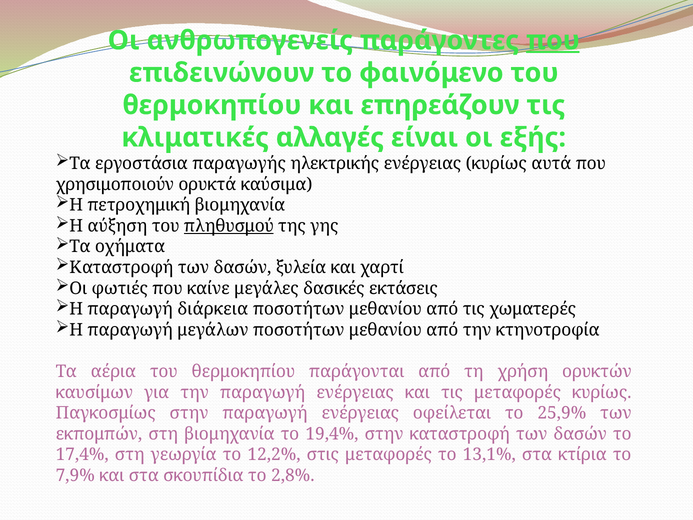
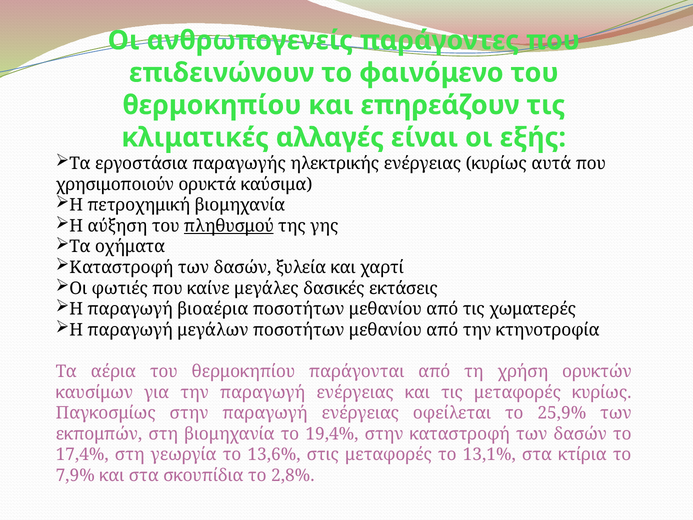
που underline: present -> none (553, 40)
διάρκεια: διάρκεια -> βιοαέρια (213, 309)
12,2%: 12,2% -> 13,6% (274, 454)
